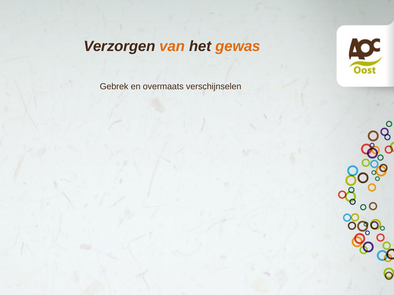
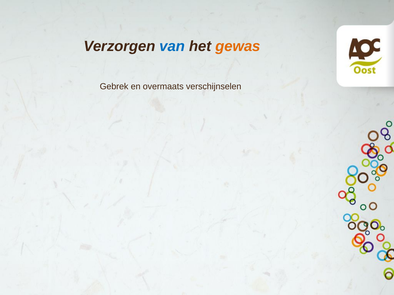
van colour: orange -> blue (172, 46)
